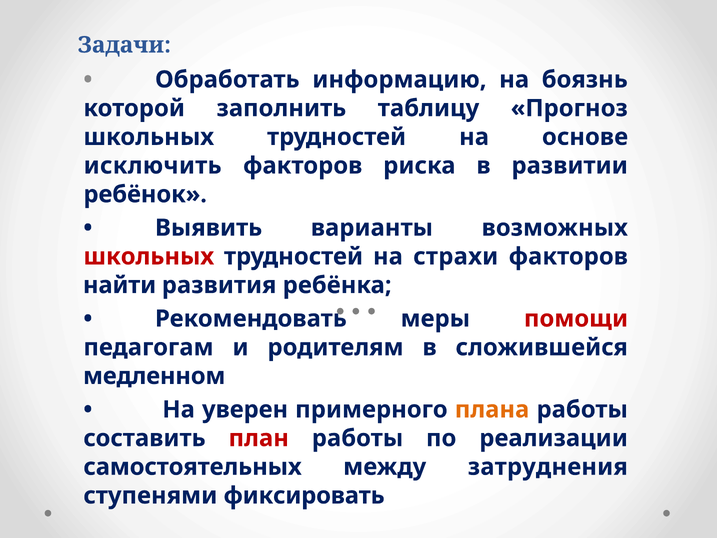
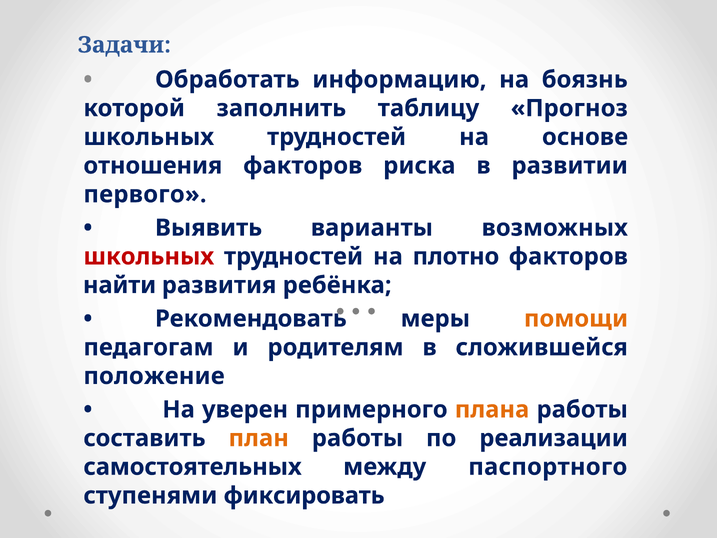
исключить: исключить -> отношения (153, 166)
ребёнок: ребёнок -> первого (145, 194)
страхи: страхи -> плотно (456, 256)
помощи colour: red -> orange (576, 319)
медленном: медленном -> положение (154, 376)
план colour: red -> orange (259, 438)
затруднения: затруднения -> паспортного (548, 467)
